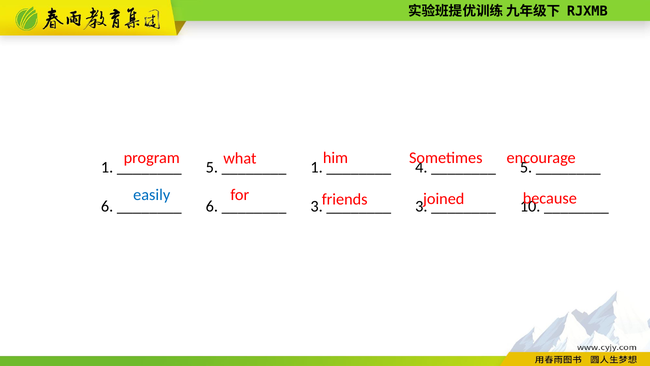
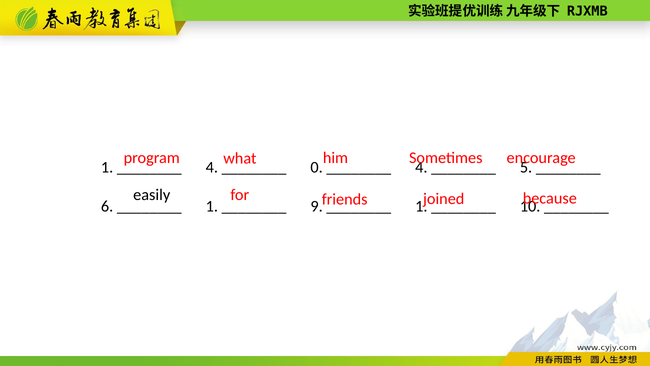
5: 5 -> 4 (212, 167)
1: 1 -> 0 (317, 167)
easily colour: blue -> black (152, 195)
6: 6 -> 1 (212, 206)
3: 3 -> 9 (317, 206)
3: 3 -> 1 (421, 206)
